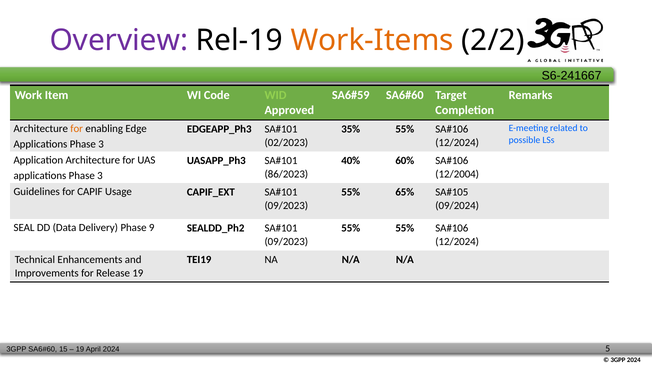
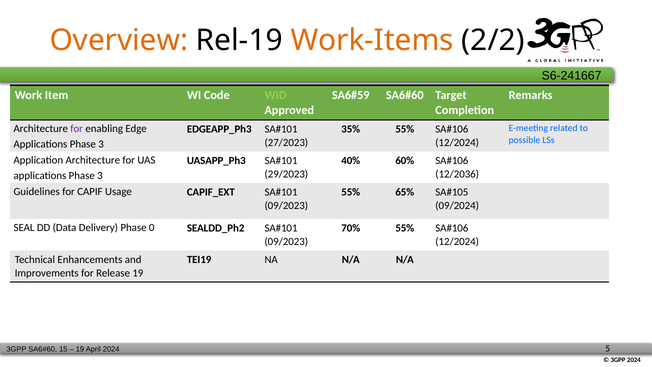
Overview colour: purple -> orange (119, 40)
for colour: orange -> purple (77, 129)
02/2023: 02/2023 -> 27/2023 (286, 142)
86/2023: 86/2023 -> 29/2023 (286, 174)
12/2004: 12/2004 -> 12/2036 (457, 174)
9: 9 -> 0 (152, 228)
55%: 55% -> 70% (351, 228)
